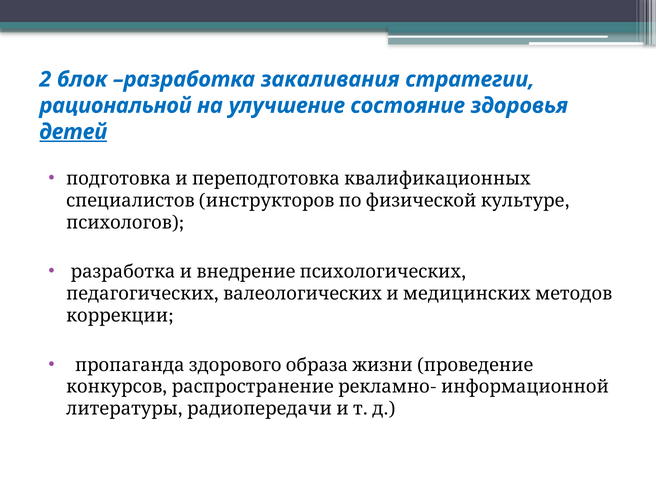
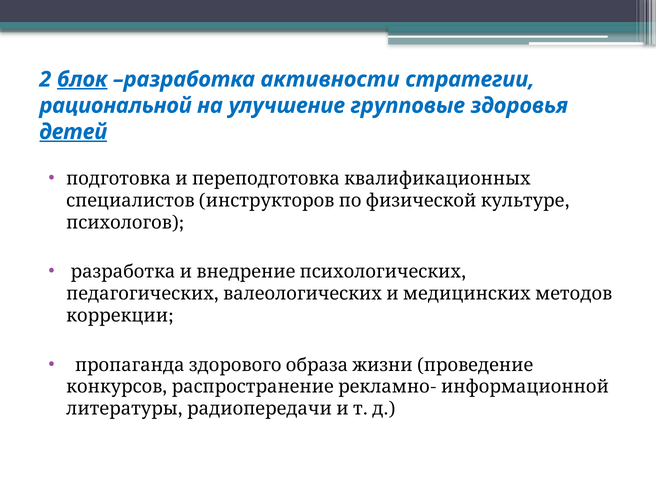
блок underline: none -> present (82, 79)
закаливания: закаливания -> активности (330, 79)
состояние: состояние -> групповые (408, 106)
